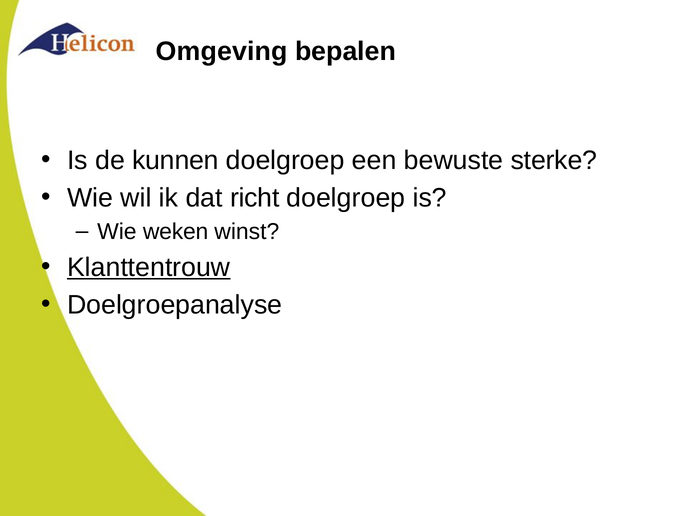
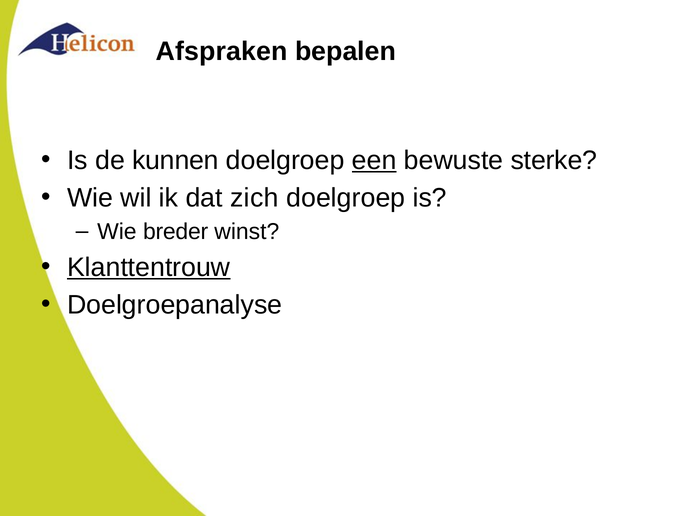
Omgeving: Omgeving -> Afspraken (222, 51)
een underline: none -> present (374, 160)
richt: richt -> zich (254, 198)
weken: weken -> breder (176, 232)
